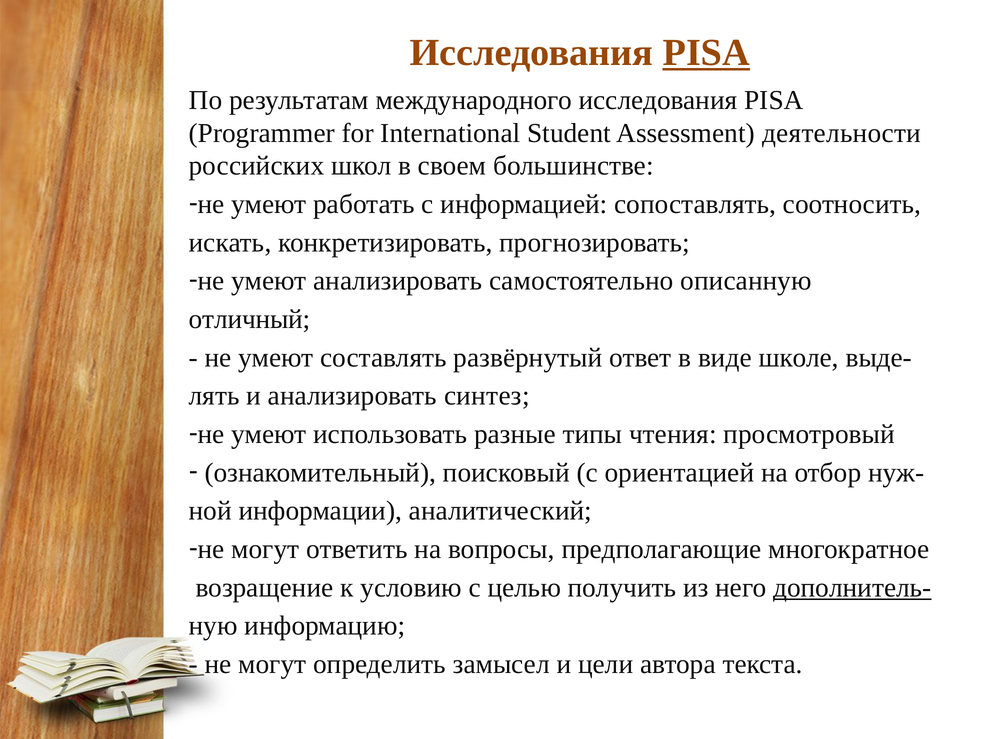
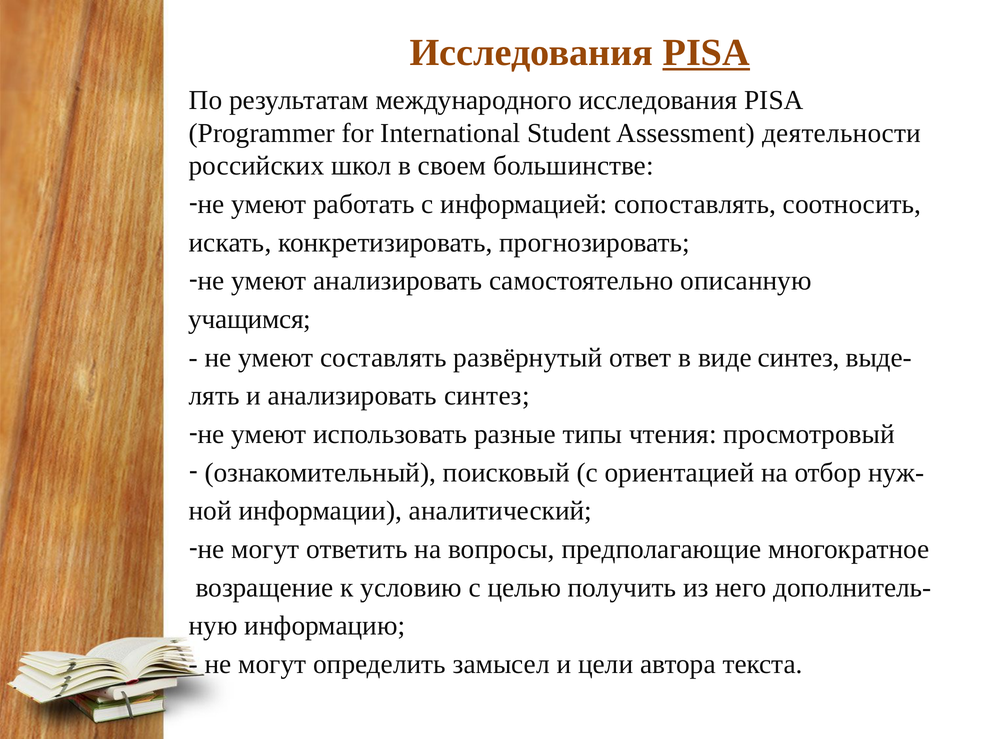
отличный: отличный -> учащимся (250, 319)
виде школе: школе -> синтез (799, 357)
дополнитель- underline: present -> none (852, 587)
